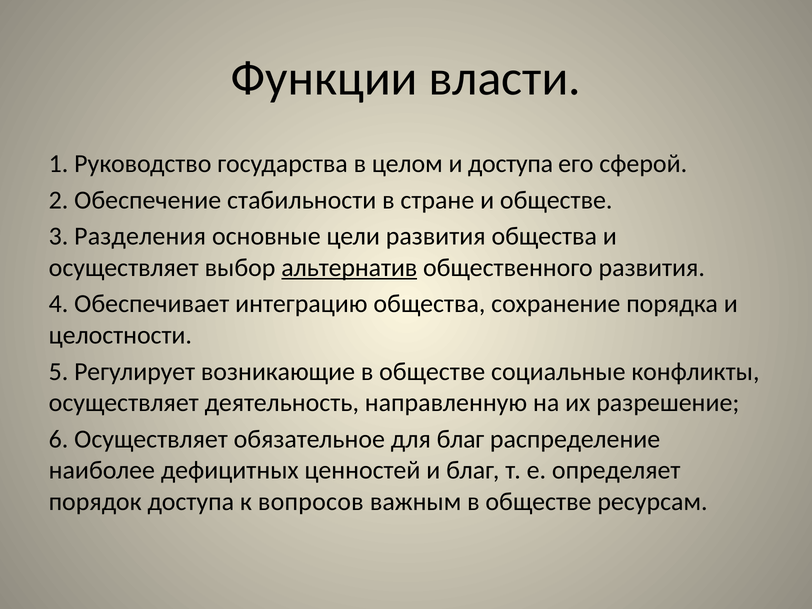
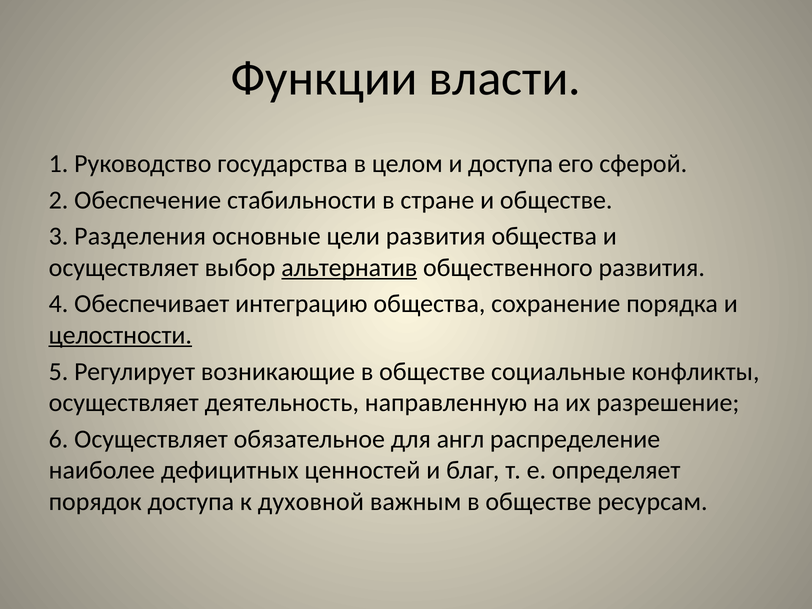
целостности underline: none -> present (120, 335)
для благ: благ -> англ (461, 439)
вопросов: вопросов -> духовной (311, 502)
